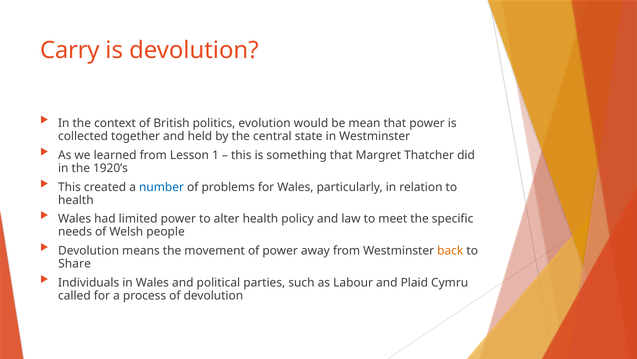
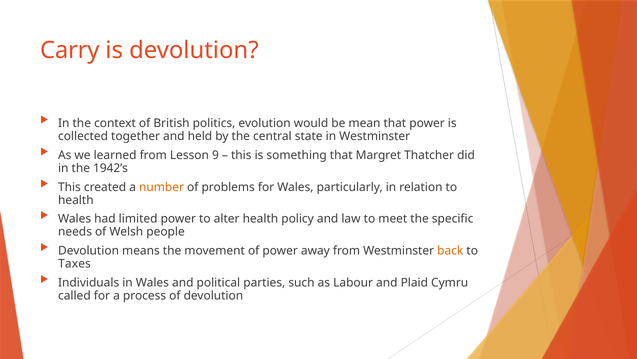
1: 1 -> 9 (215, 155)
1920’s: 1920’s -> 1942’s (110, 168)
number colour: blue -> orange (162, 187)
Share: Share -> Taxes (75, 263)
